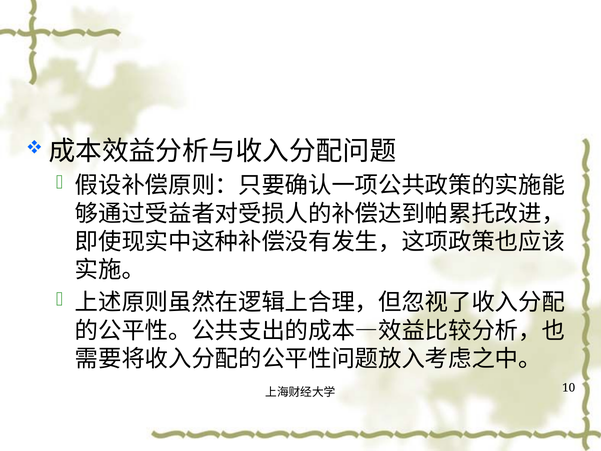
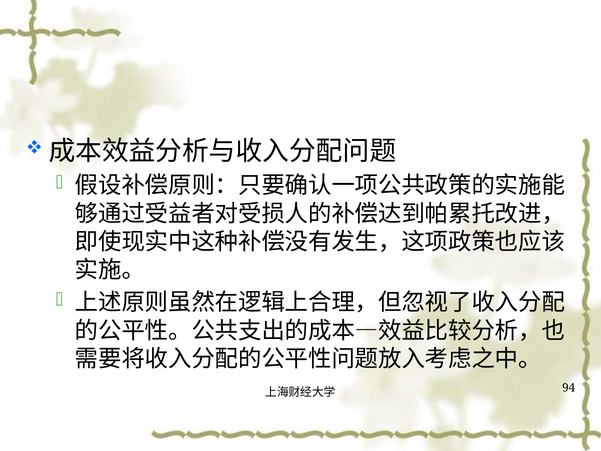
10: 10 -> 94 (569, 388)
